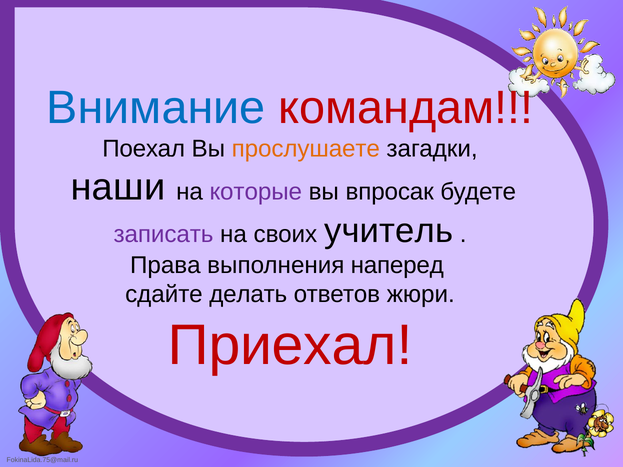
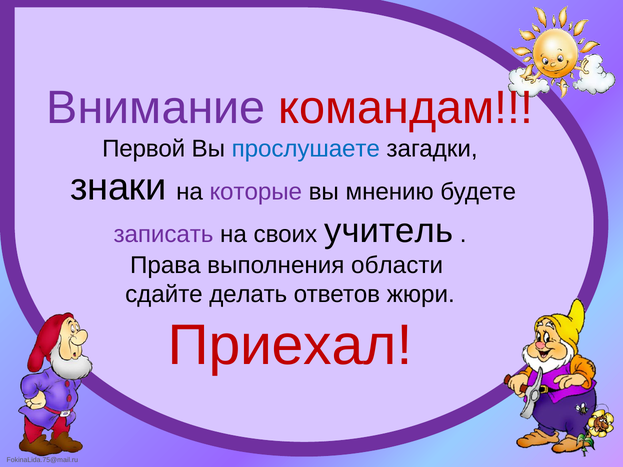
Внимание colour: blue -> purple (156, 108)
Поехал: Поехал -> Первой (144, 149)
прослушаете colour: orange -> blue (306, 149)
наши: наши -> знаки (118, 187)
впросак: впросак -> мнению (390, 192)
наперед: наперед -> области (397, 265)
